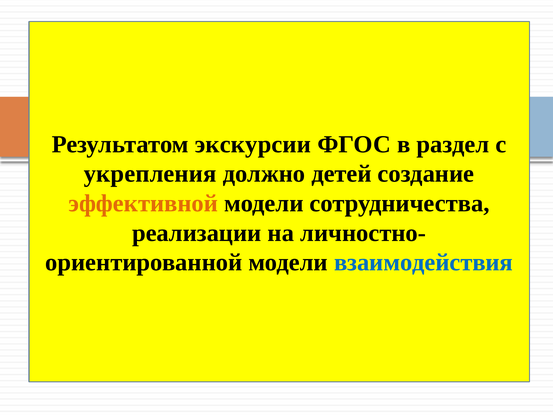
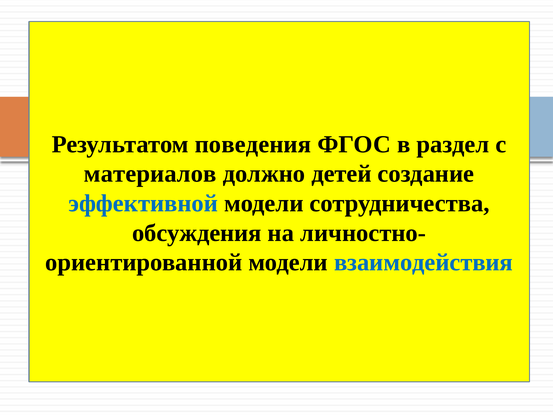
экскурсии: экскурсии -> поведения (253, 144)
укрепления: укрепления -> материалов (150, 174)
эффективной colour: orange -> blue (143, 203)
реализации: реализации -> обсуждения (197, 233)
